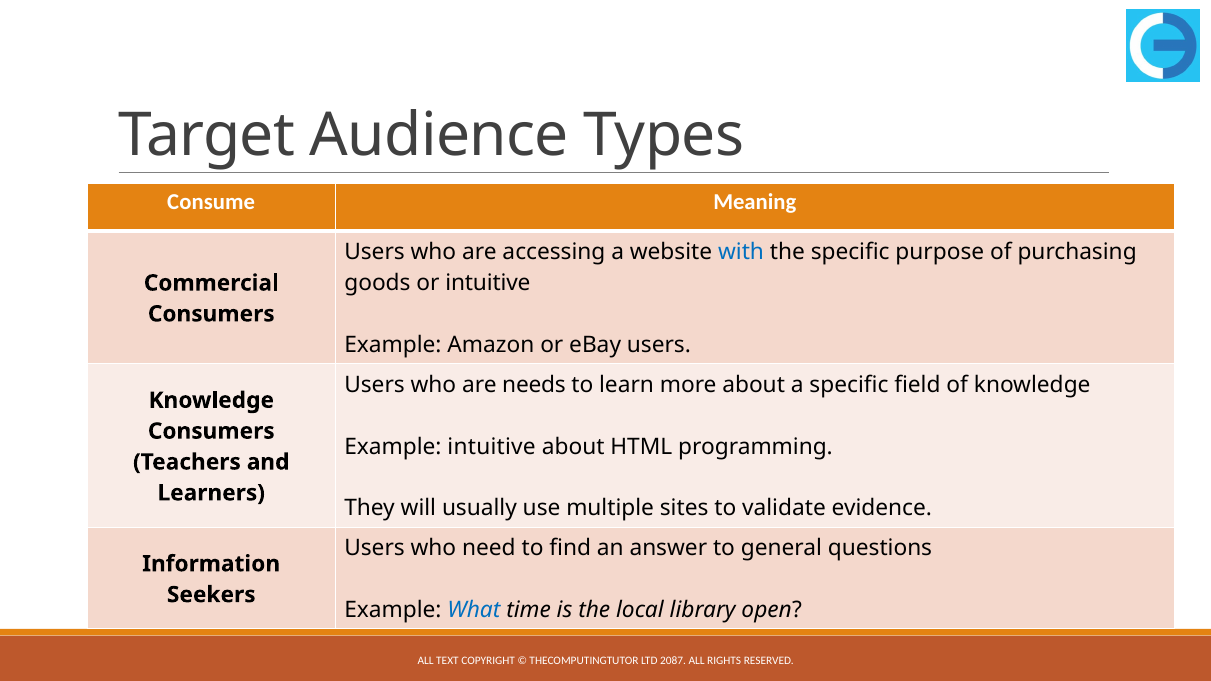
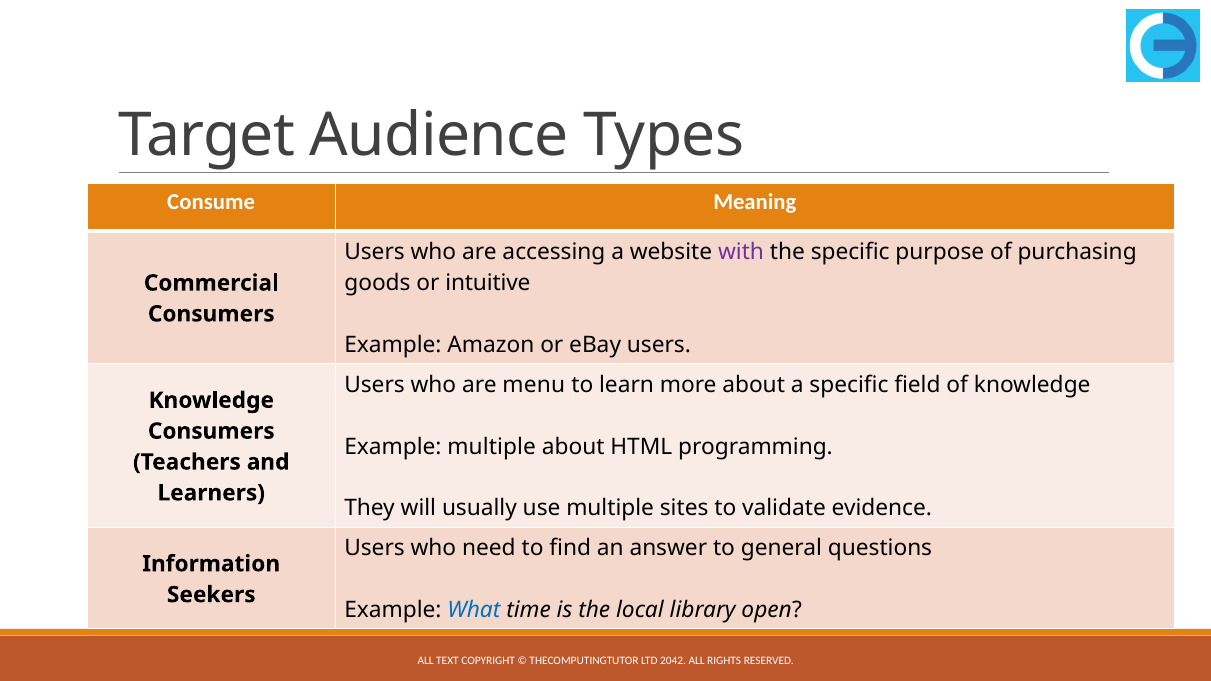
with colour: blue -> purple (741, 252)
needs: needs -> menu (534, 385)
Example intuitive: intuitive -> multiple (492, 447)
2087: 2087 -> 2042 (673, 660)
